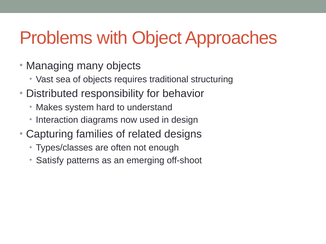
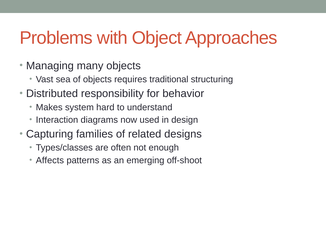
Satisfy: Satisfy -> Affects (50, 161)
